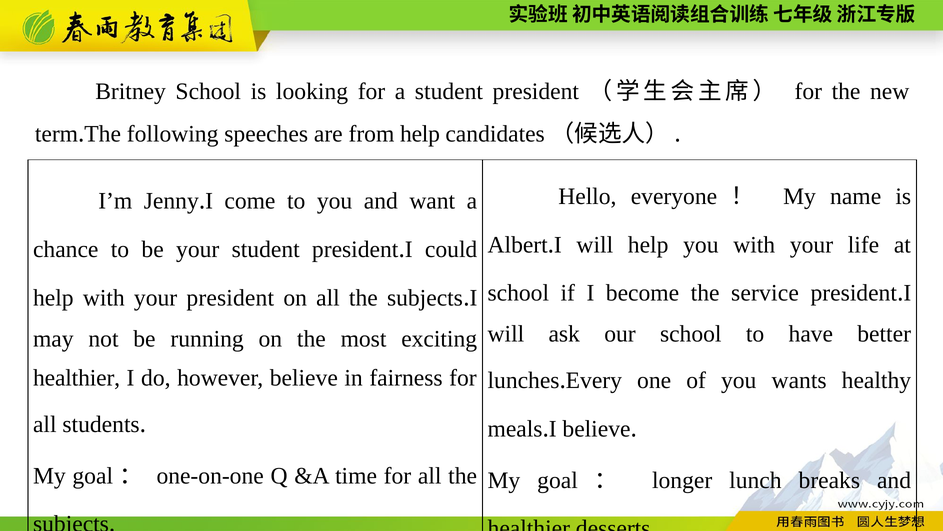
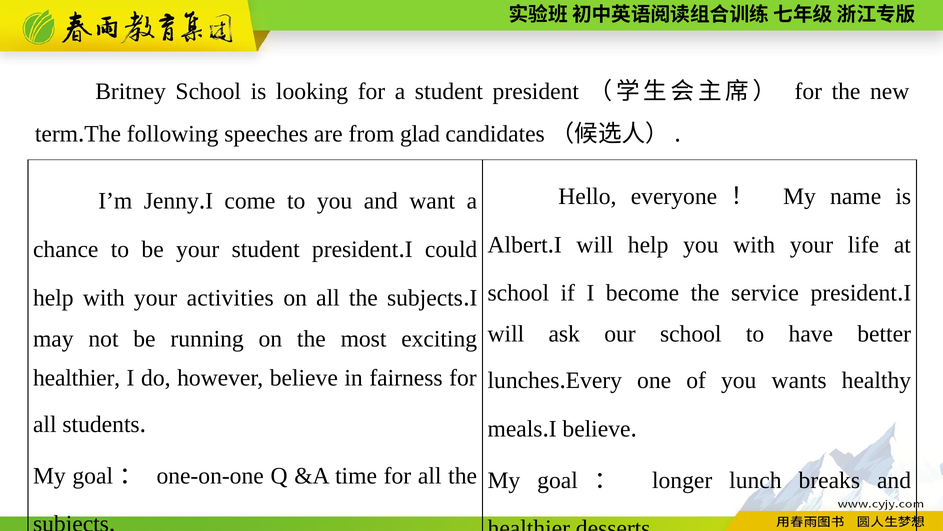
from help: help -> glad (420, 134)
your president: president -> activities (230, 297)
